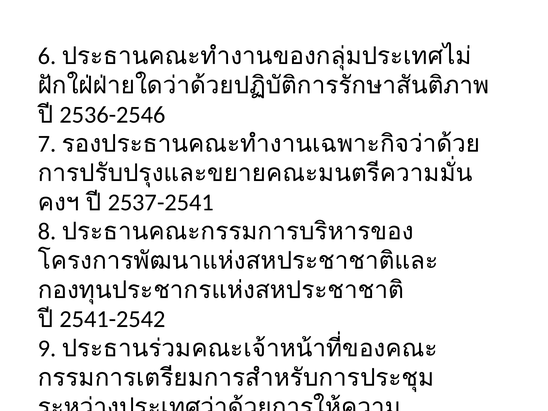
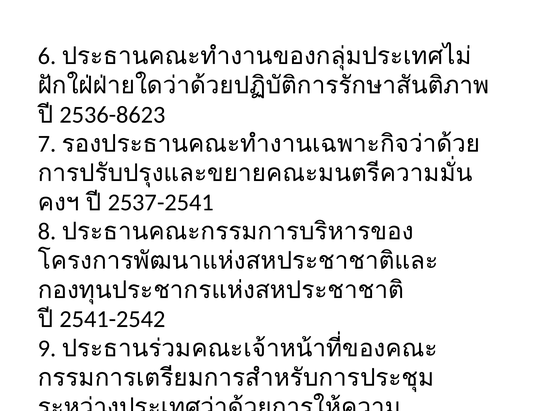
2536-2546: 2536-2546 -> 2536-8623 (113, 115)
